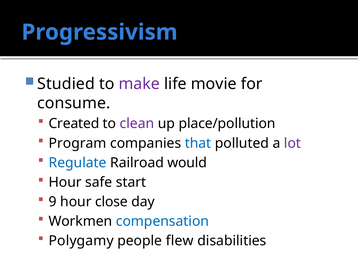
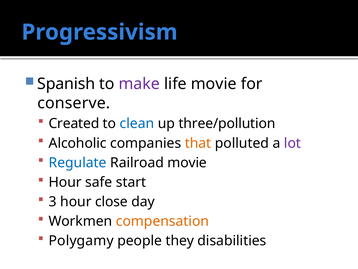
Studied: Studied -> Spanish (66, 84)
consume: consume -> conserve (74, 103)
clean colour: purple -> blue (137, 123)
place/pollution: place/pollution -> three/pollution (227, 123)
Program: Program -> Alcoholic (78, 143)
that colour: blue -> orange (198, 143)
Railroad would: would -> movie (187, 162)
9: 9 -> 3 (53, 201)
compensation colour: blue -> orange (162, 221)
flew: flew -> they (180, 240)
